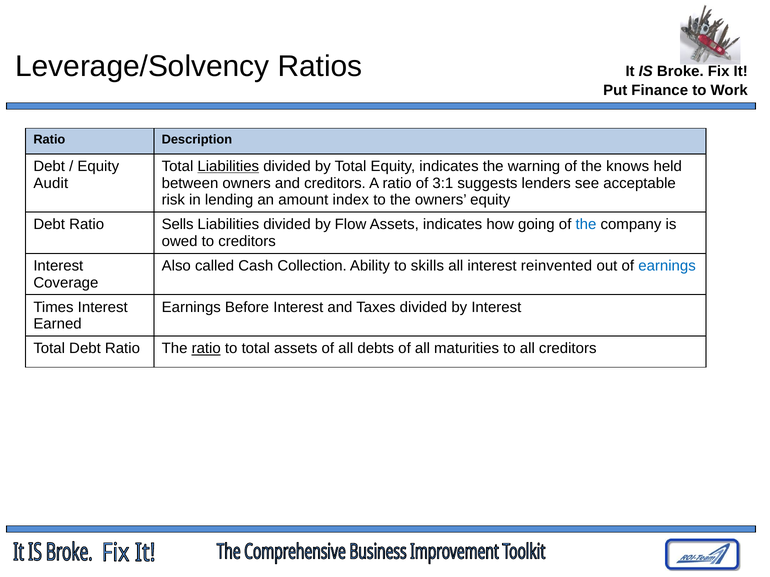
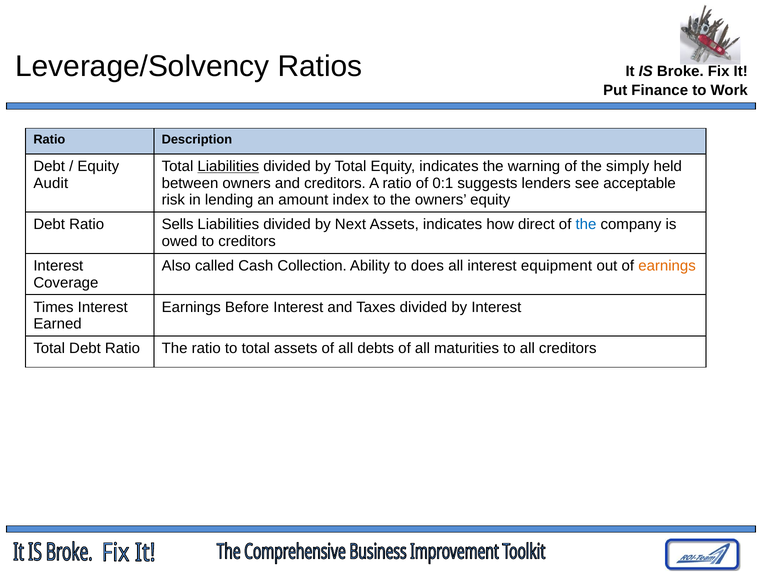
knows: knows -> simply (628, 166)
3:1: 3:1 -> 0:1 (443, 183)
Flow: Flow -> Next (350, 225)
going: going -> direct (536, 225)
skills: skills -> does (427, 266)
reinvented: reinvented -> equipment (556, 266)
earnings colour: blue -> orange (667, 266)
ratio underline: present -> none (206, 349)
